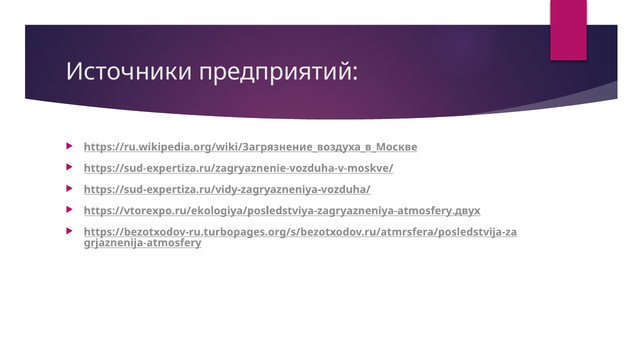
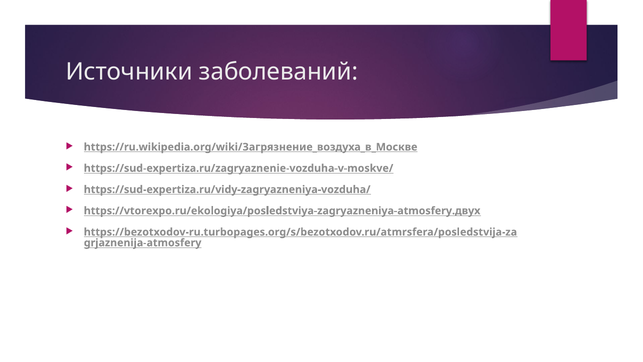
предприятий: предприятий -> заболеваний (279, 72)
